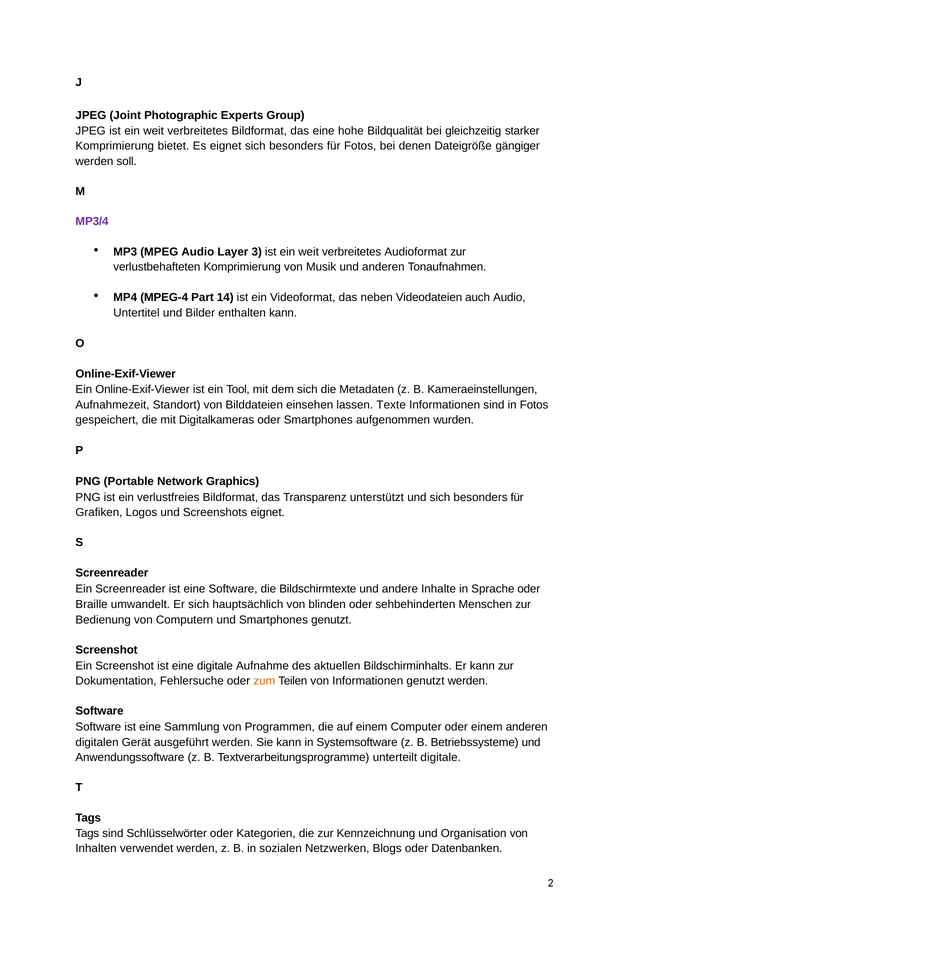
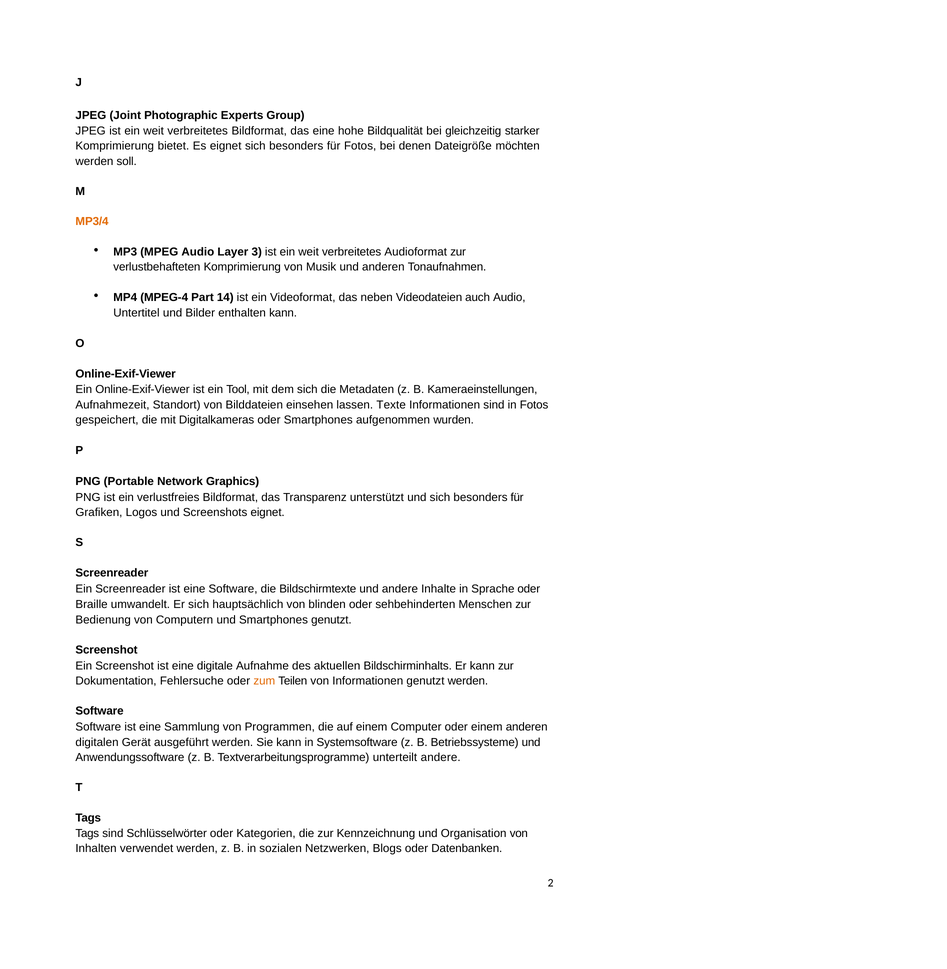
gängiger: gängiger -> möchten (518, 146)
MP3/4 colour: purple -> orange (92, 221)
unterteilt digitale: digitale -> andere (441, 758)
